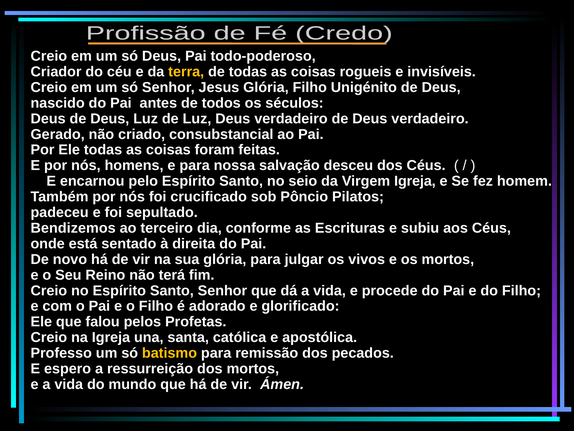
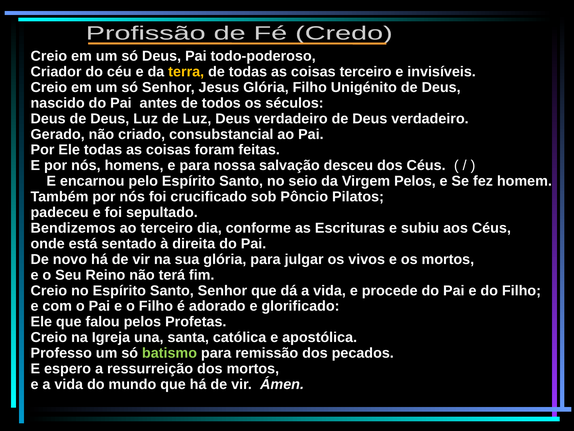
coisas rogueis: rogueis -> terceiro (366, 72)
Virgem Igreja: Igreja -> Pelos (415, 181)
batismo colour: yellow -> light green (170, 353)
